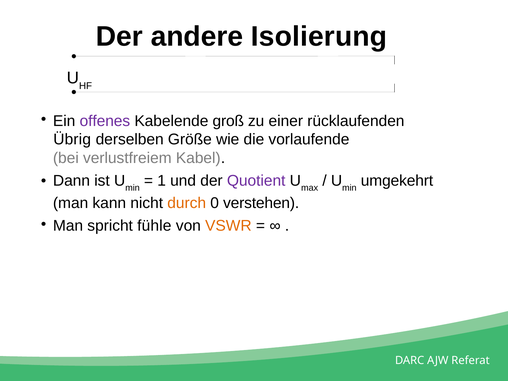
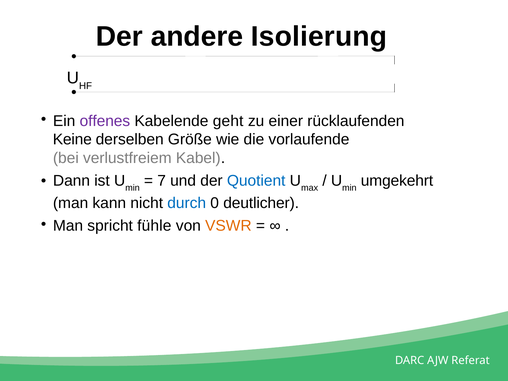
groß: groß -> geht (228, 121)
Übrig: Übrig -> Keine (72, 139)
1: 1 -> 7 (162, 181)
Quotient colour: purple -> blue (256, 181)
durch colour: orange -> blue (187, 203)
verstehen: verstehen -> deutlicher (261, 203)
